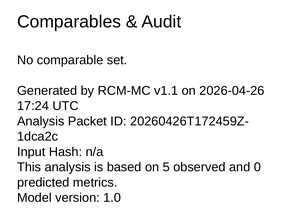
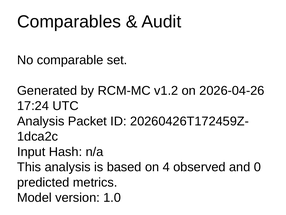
v1.1: v1.1 -> v1.2 (166, 90)
5: 5 -> 4 (166, 167)
